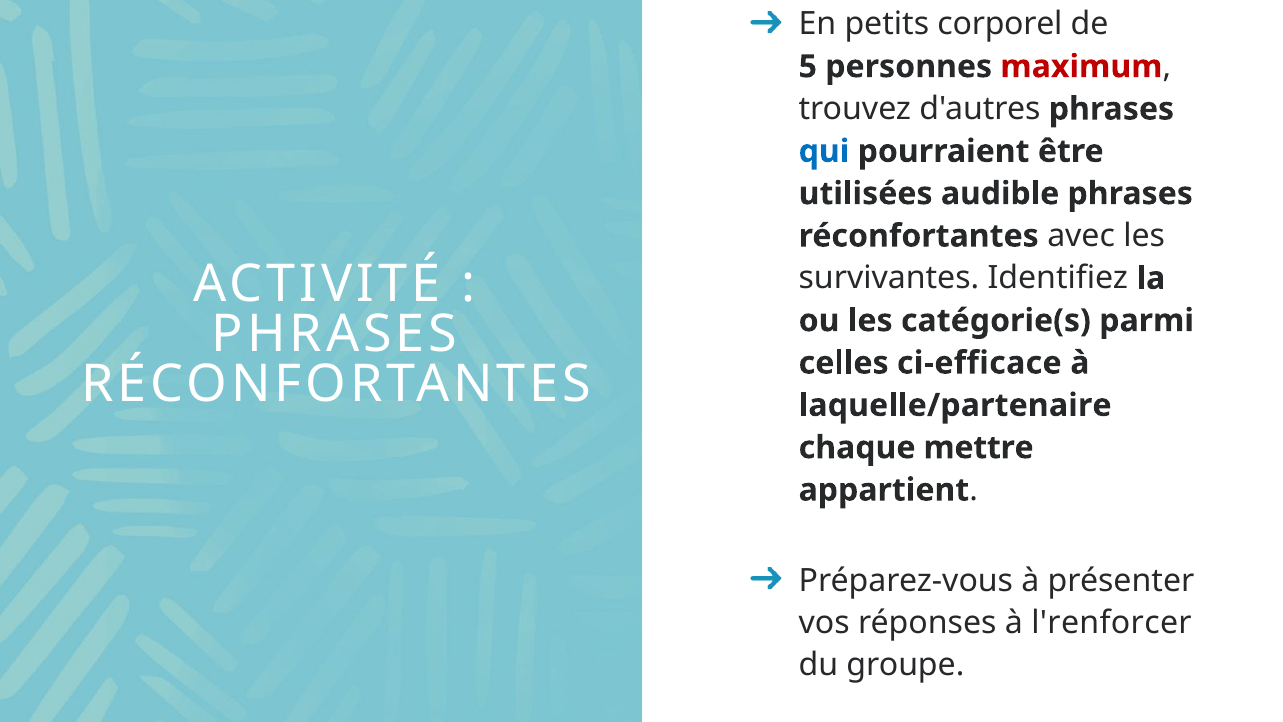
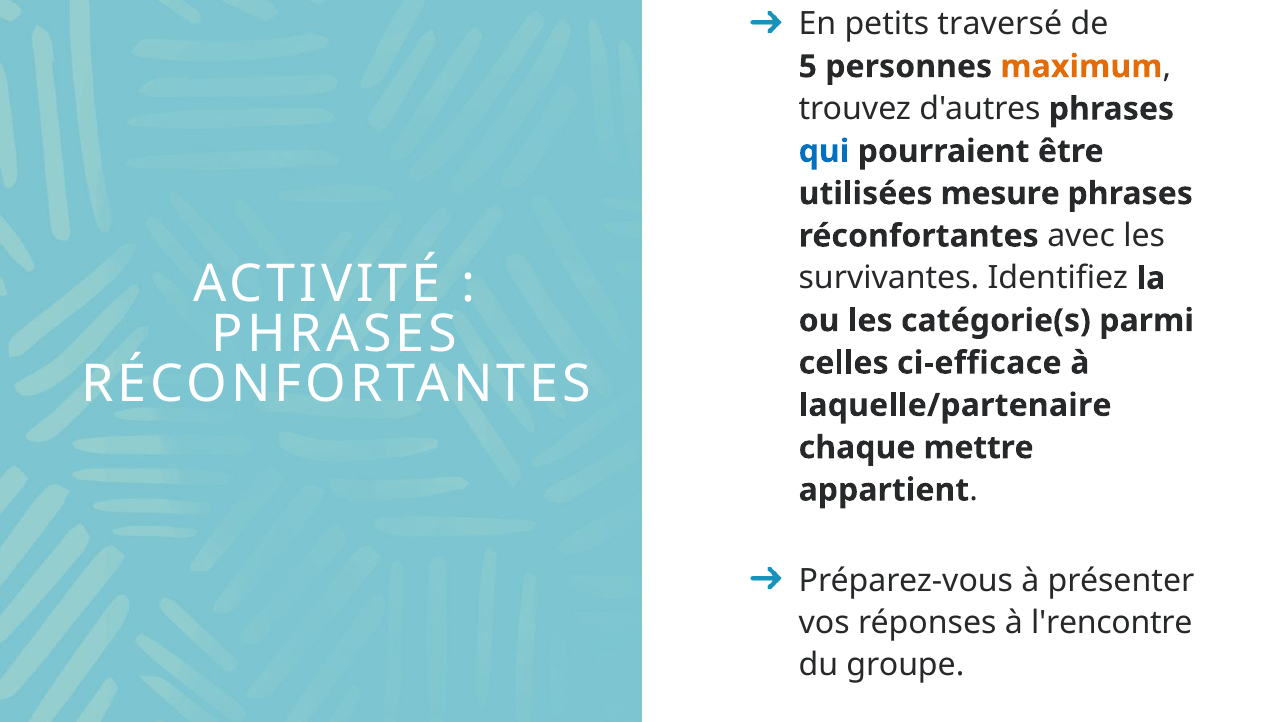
corporel: corporel -> traversé (1000, 24)
maximum colour: red -> orange (1081, 67)
audible: audible -> mesure (1000, 194)
l'renforcer: l'renforcer -> l'rencontre (1112, 623)
